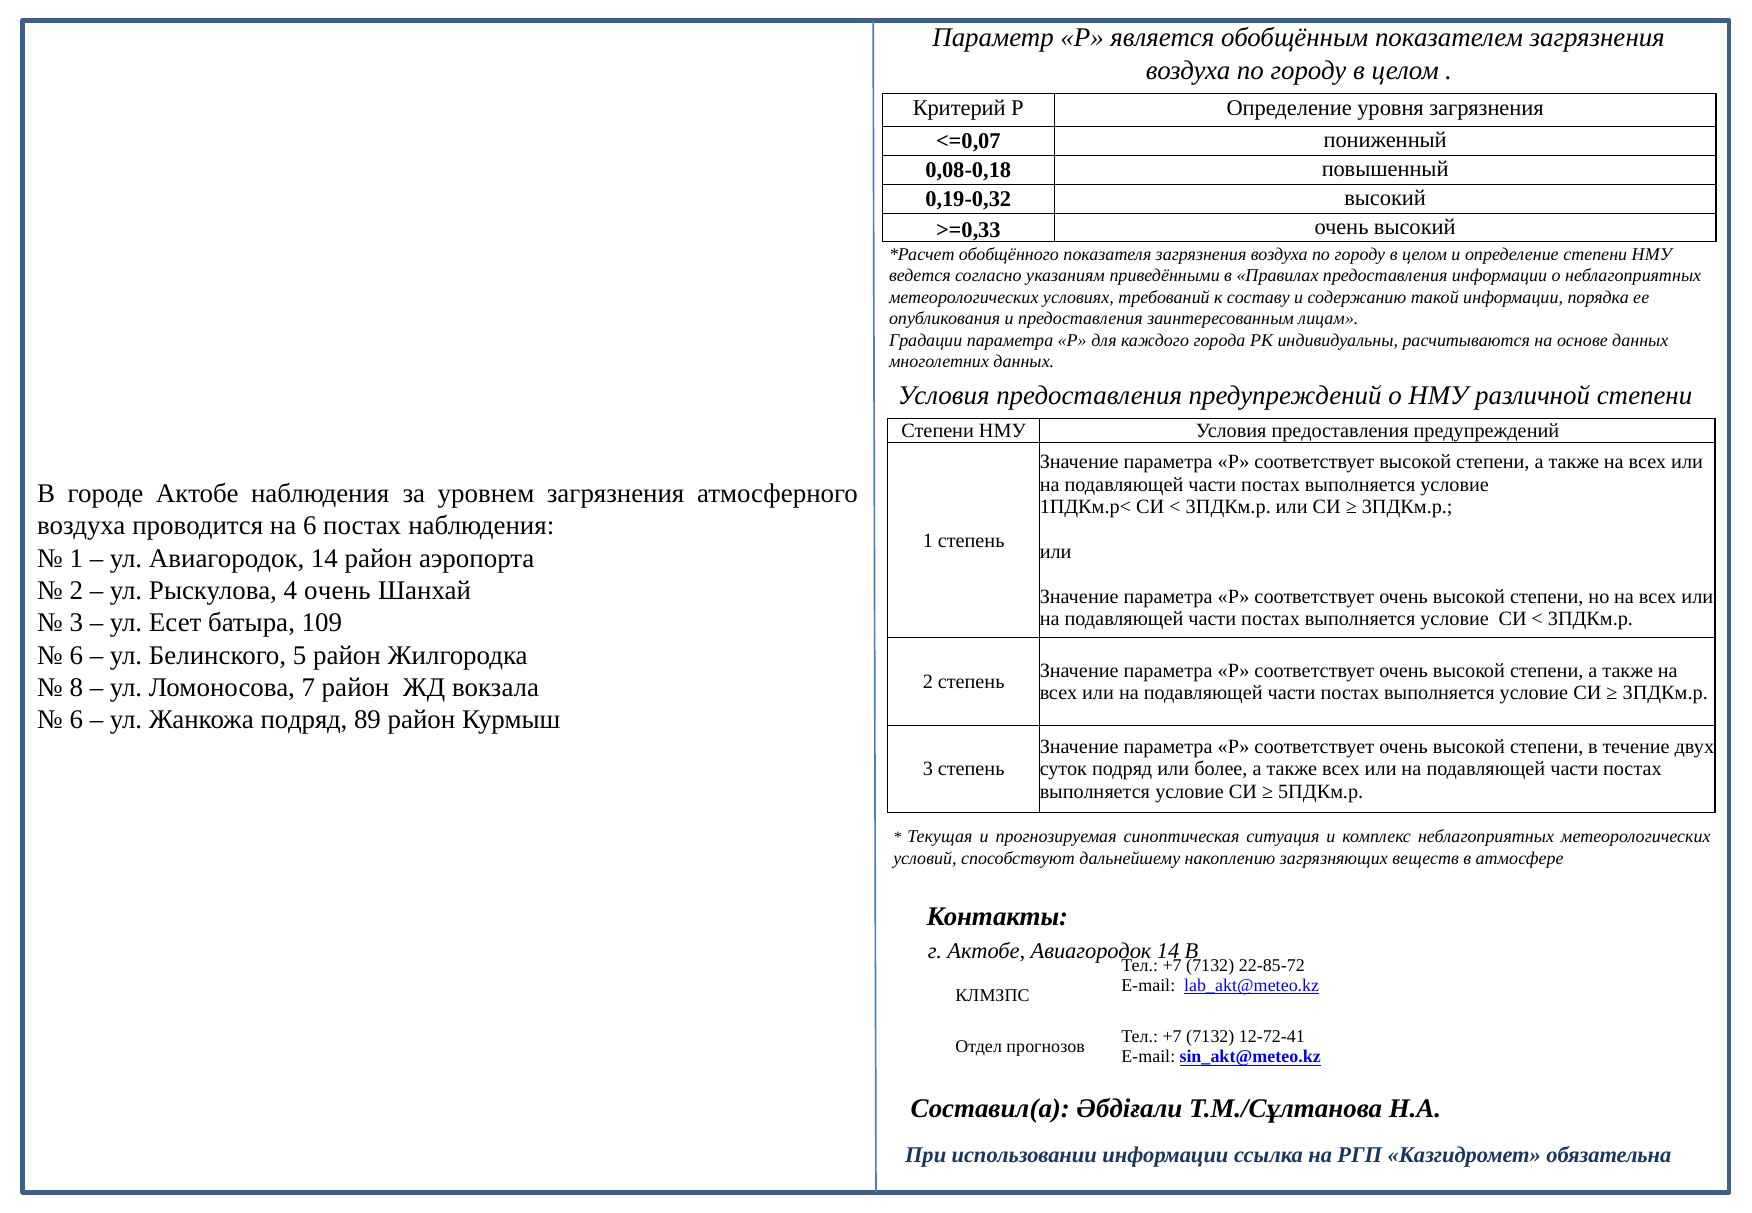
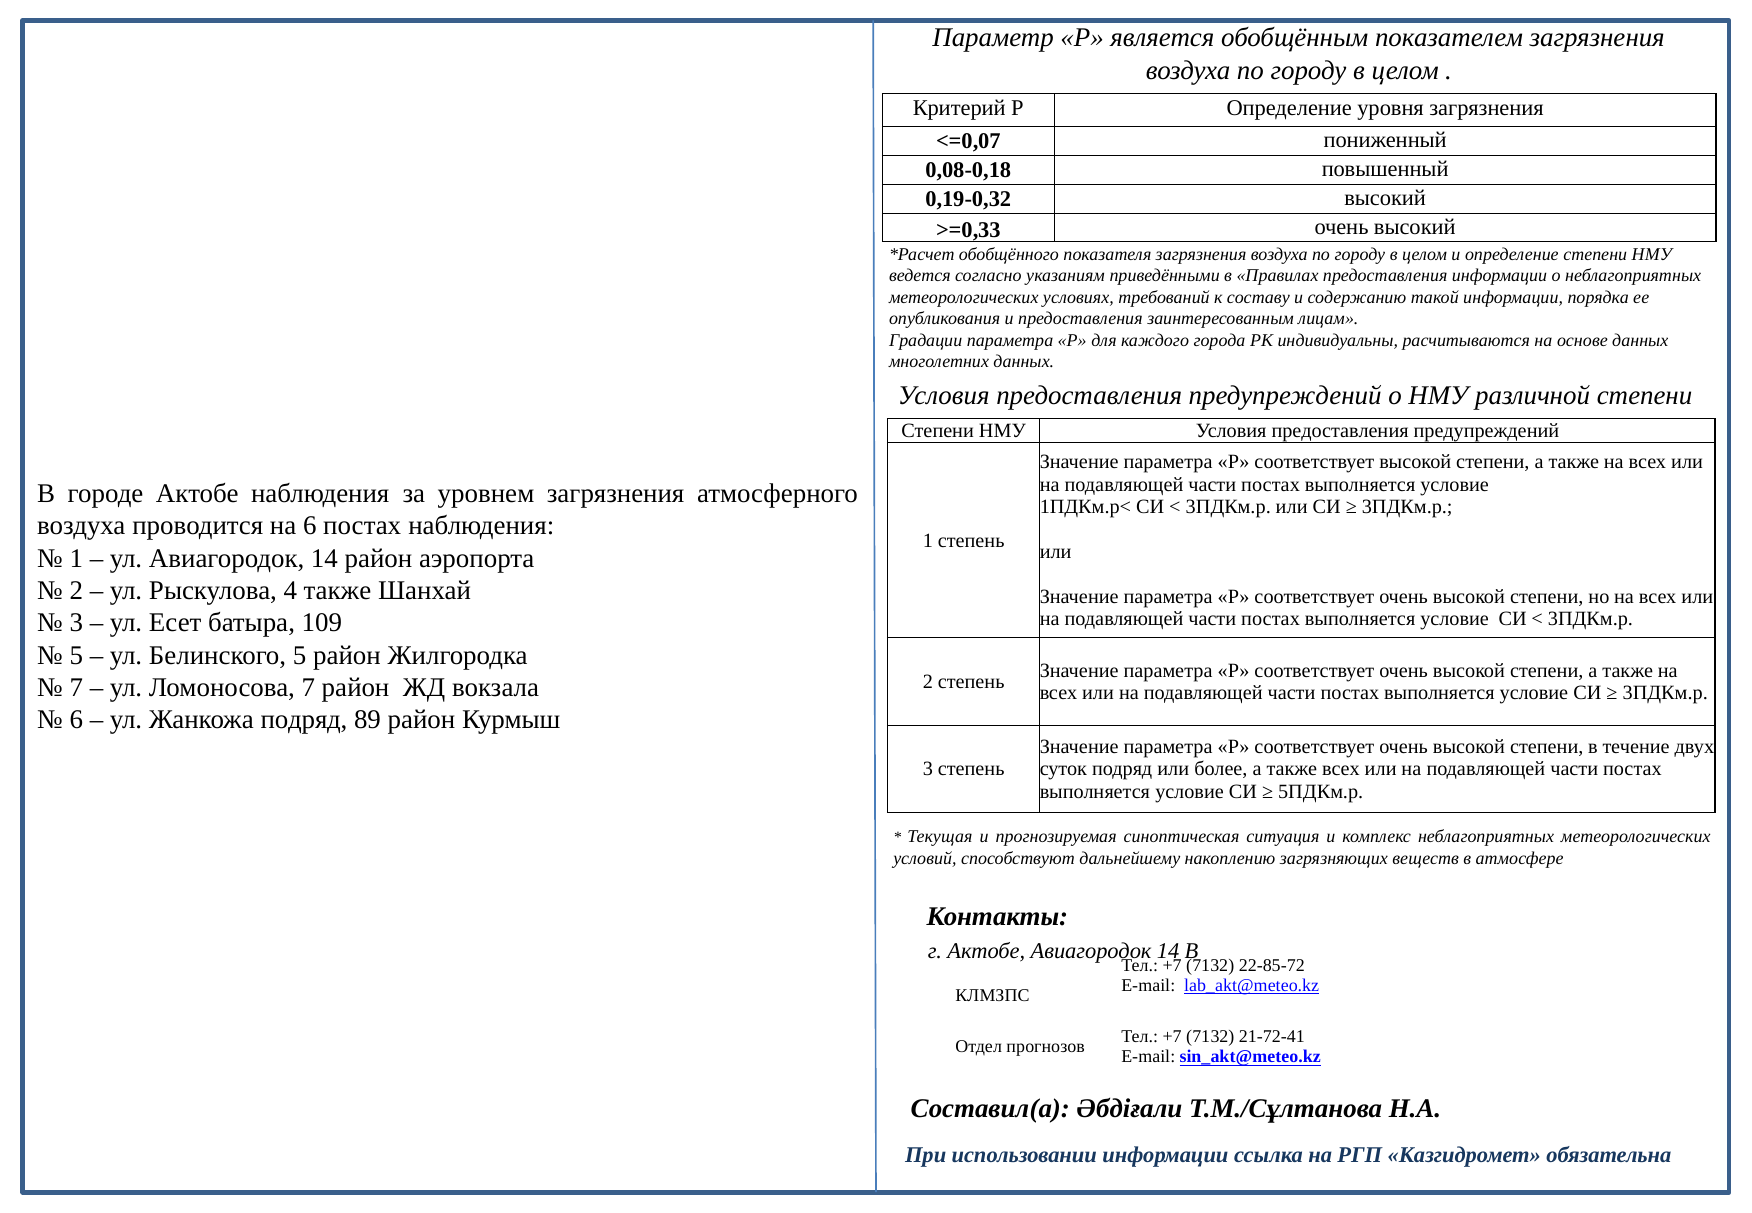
4 очень: очень -> также (338, 590)
6: 6 -> 5 (76, 655)
8: 8 -> 7 (76, 688)
12-72-41: 12-72-41 -> 21-72-41 (1272, 1037)
